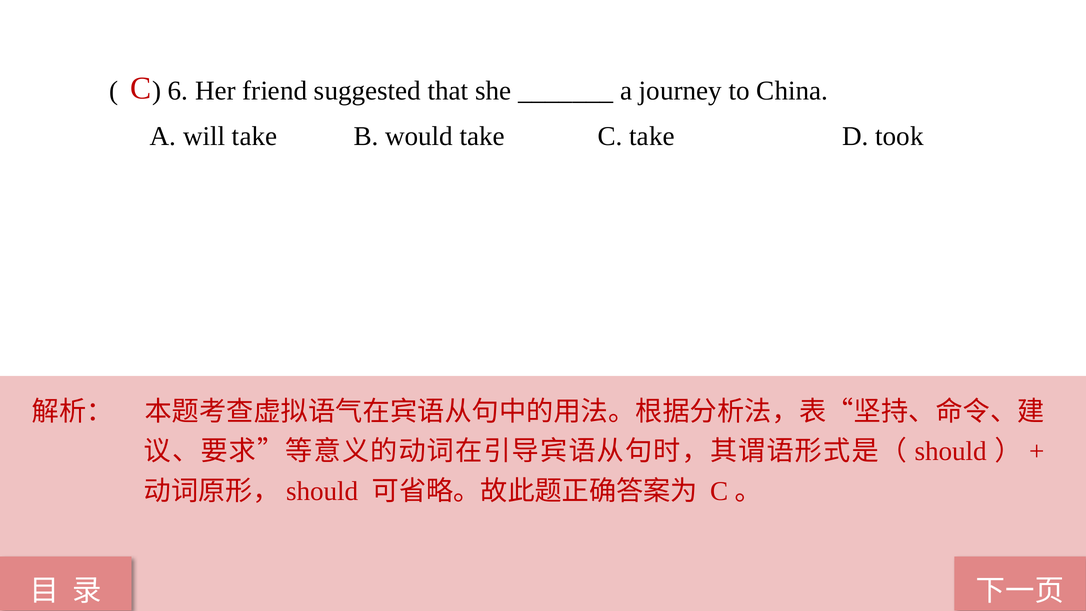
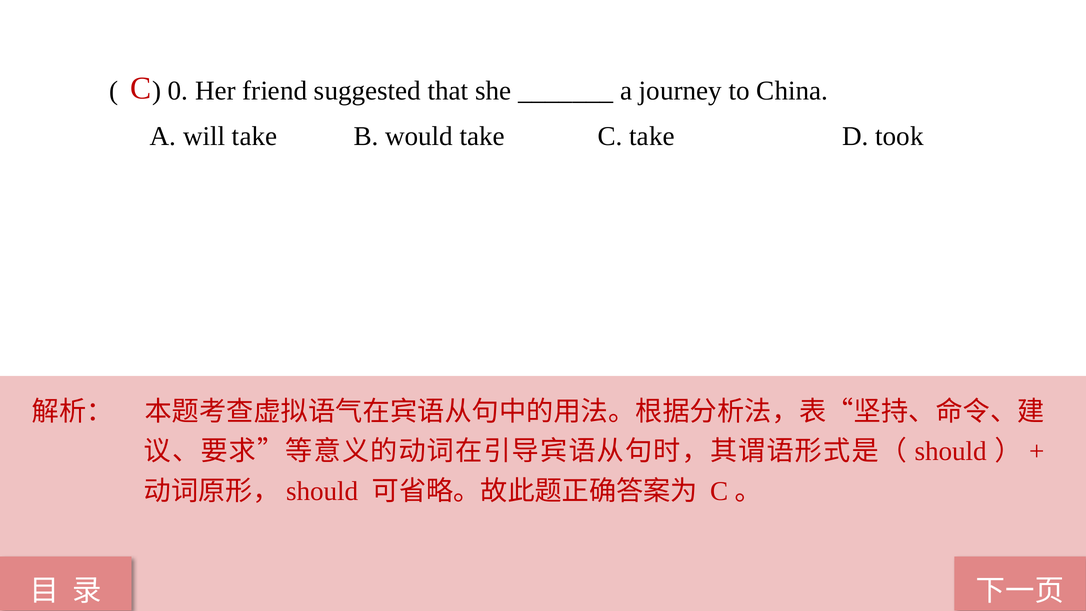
6: 6 -> 0 (178, 91)
